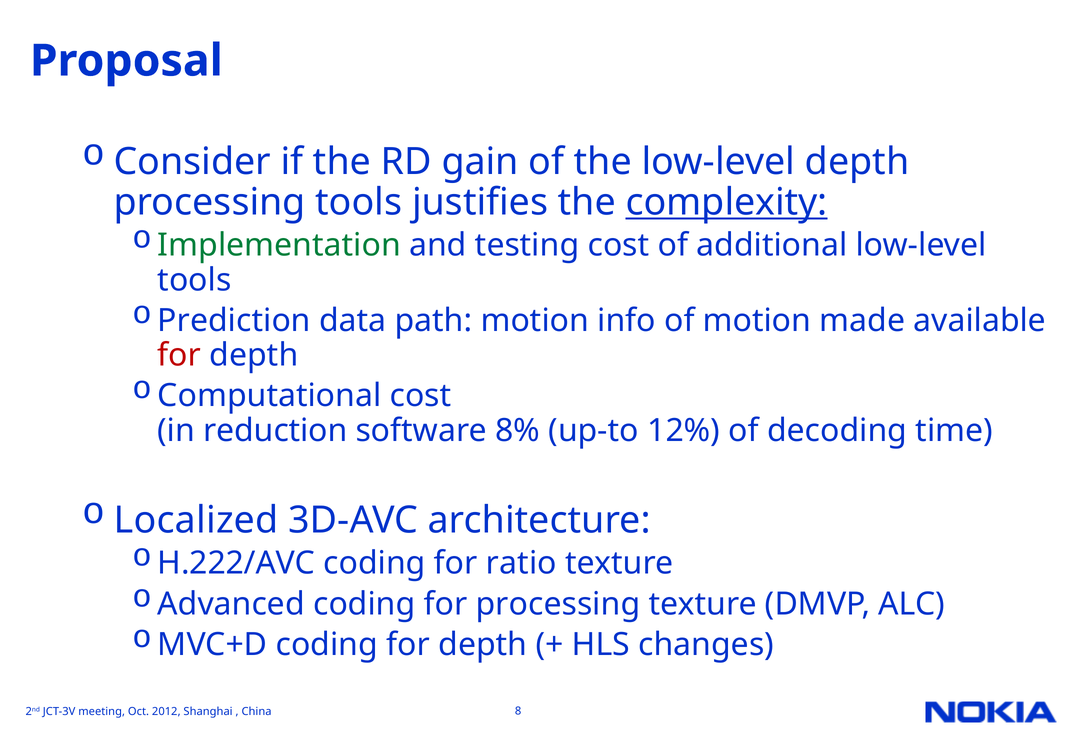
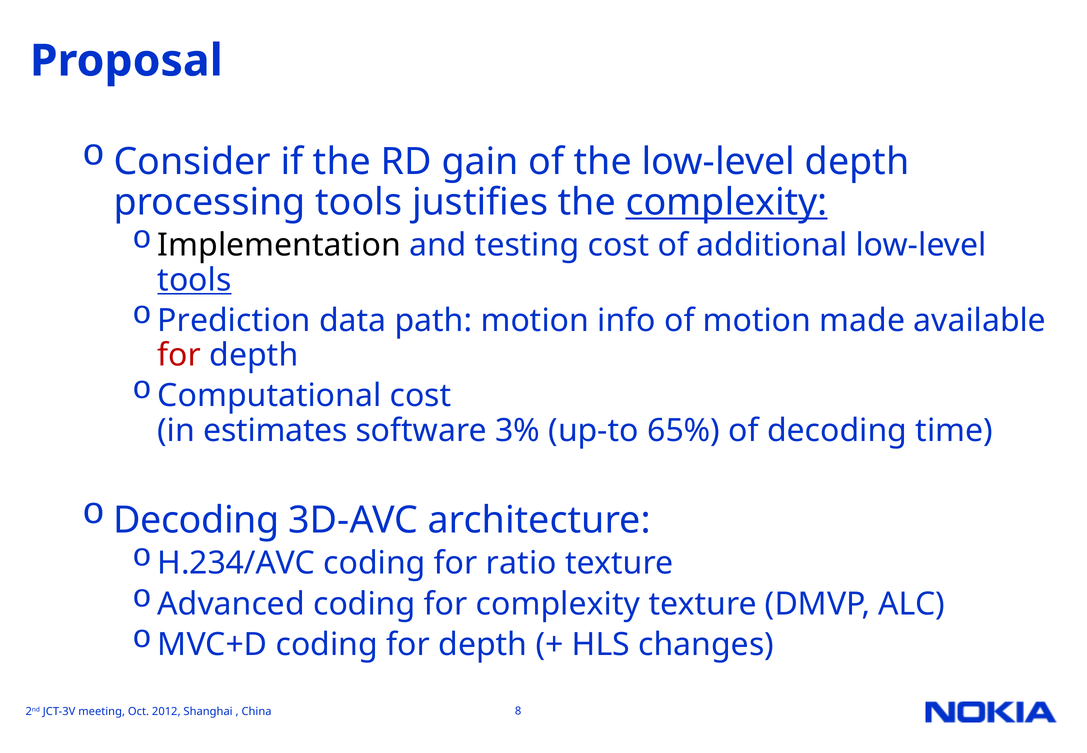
Implementation colour: green -> black (279, 245)
tools underline: none -> present (194, 280)
reduction: reduction -> estimates (275, 430)
8%: 8% -> 3% (518, 430)
12%: 12% -> 65% (684, 430)
Localized: Localized -> Decoding (196, 520)
H.222/AVC: H.222/AVC -> H.234/AVC (236, 563)
for processing: processing -> complexity (558, 604)
